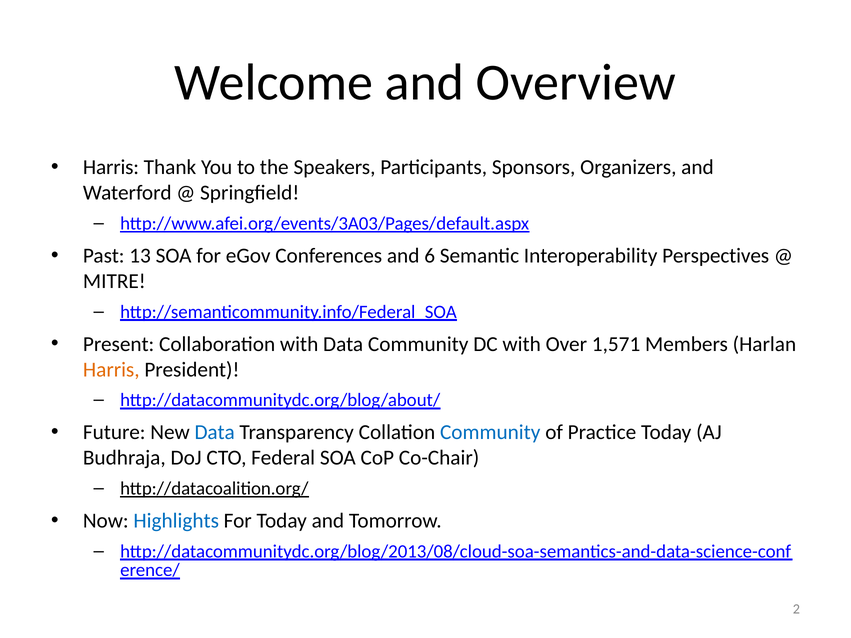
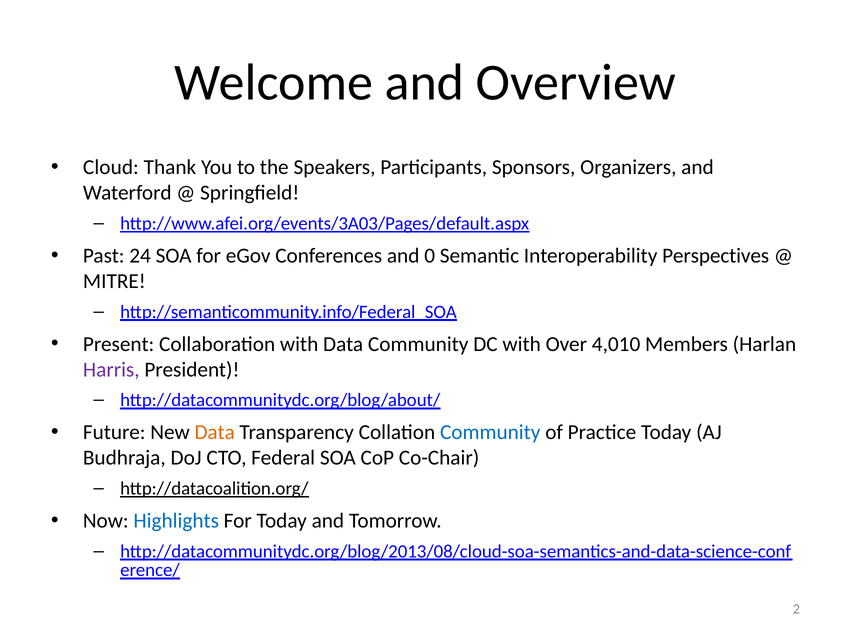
Harris: Harris -> Cloud (111, 167)
13: 13 -> 24 (140, 256)
6: 6 -> 0 (430, 256)
1,571: 1,571 -> 4,010 (616, 344)
Harris colour: orange -> purple (111, 370)
Data colour: blue -> orange (215, 433)
